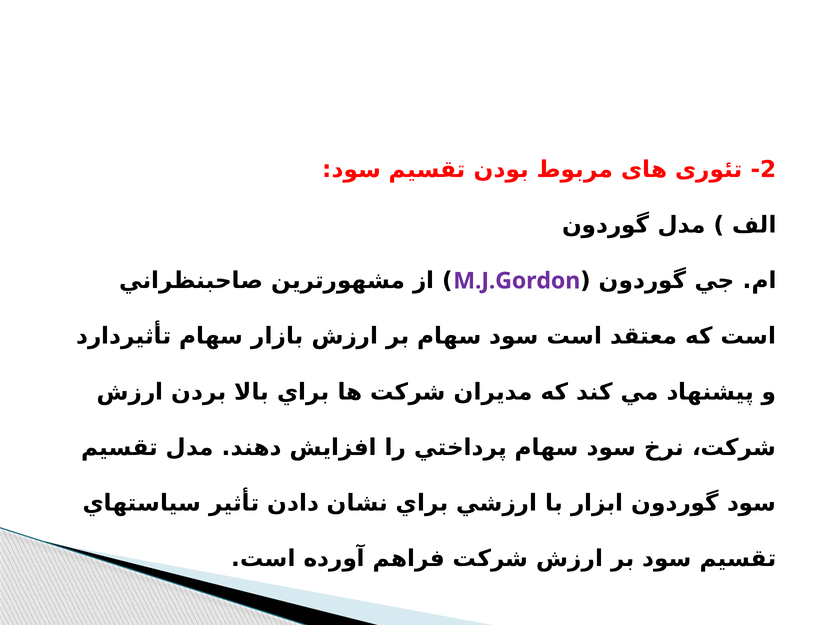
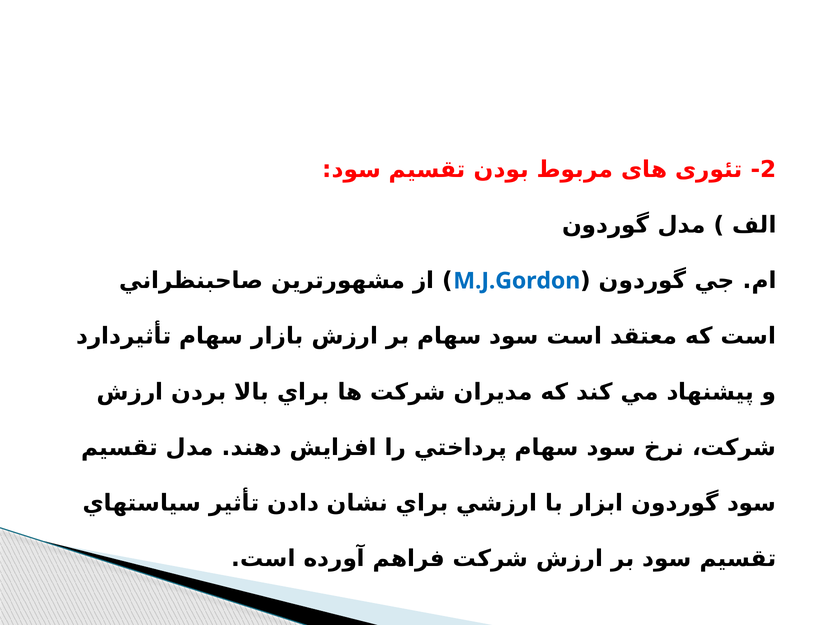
M.J.Gordon colour: purple -> blue (517, 281)
